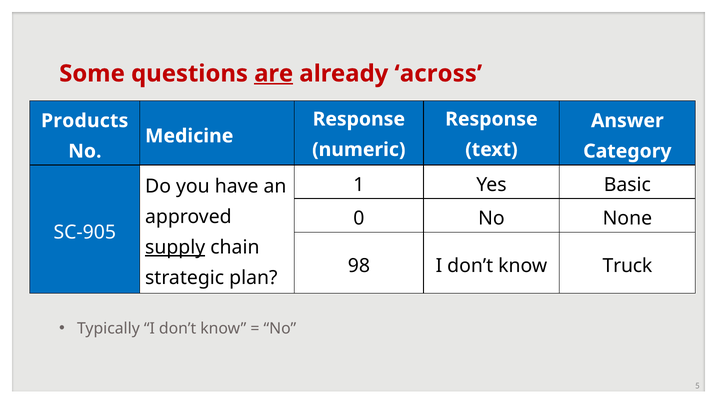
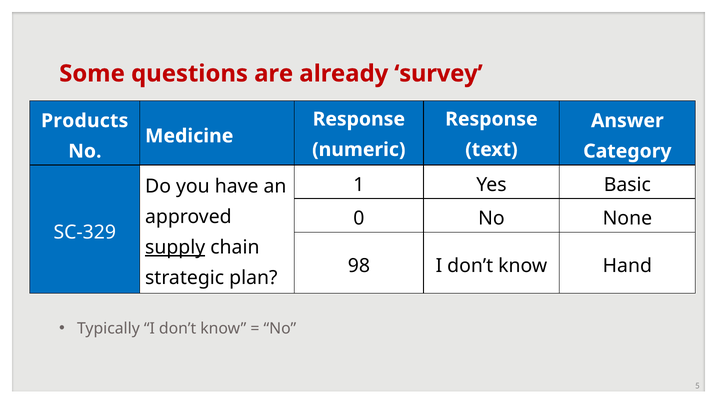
are underline: present -> none (274, 74)
across: across -> survey (439, 74)
SC-905: SC-905 -> SC-329 (85, 232)
Truck: Truck -> Hand (627, 266)
